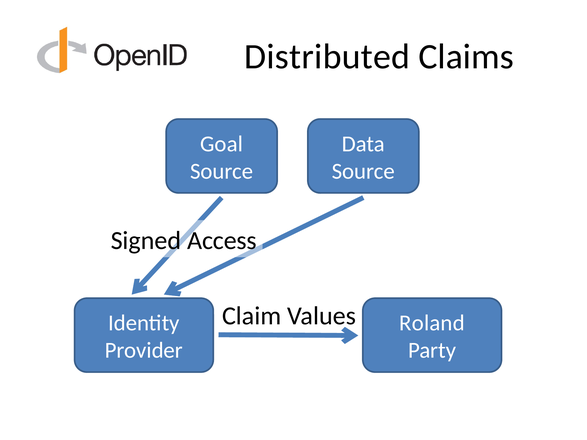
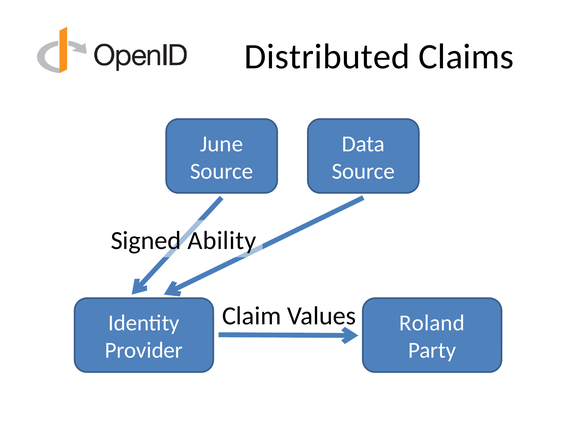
Goal: Goal -> June (222, 144)
Access: Access -> Ability (222, 241)
